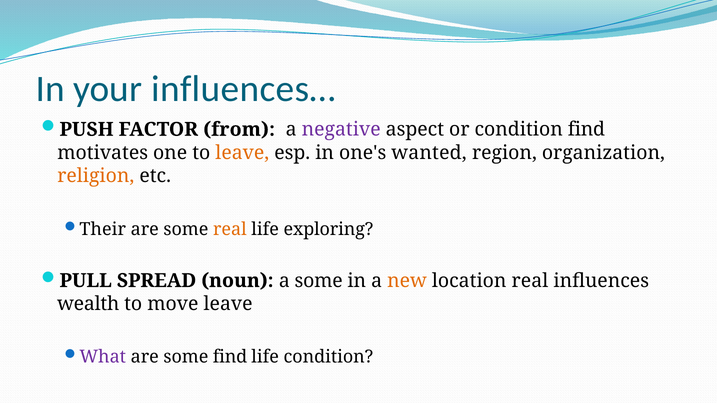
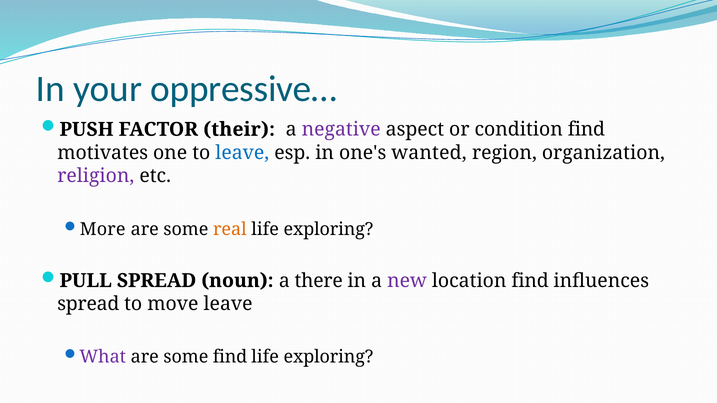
influences…: influences… -> oppressive… (244, 89)
from: from -> their (239, 130)
leave colour: orange -> blue (242, 153)
religion colour: orange -> purple (96, 176)
Their: Their -> More (103, 229)
a some: some -> there (319, 281)
new colour: orange -> purple (407, 281)
location real: real -> find (530, 281)
wealth: wealth -> spread (88, 304)
condition: condition -> exploring (328, 357)
